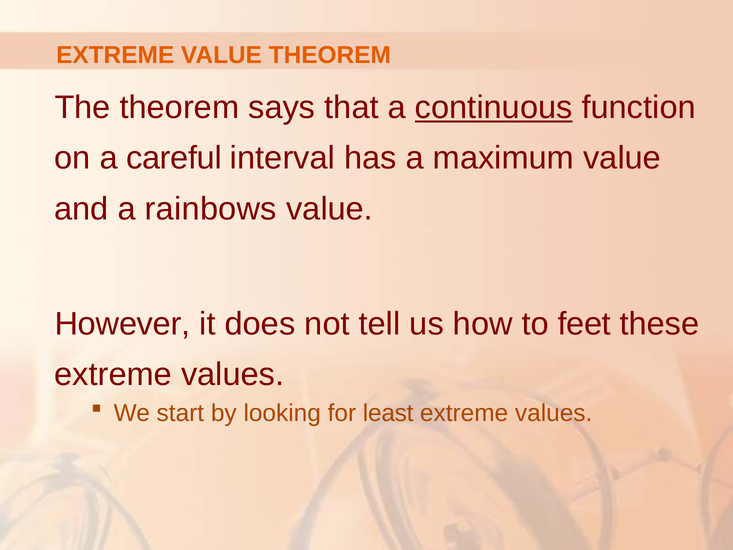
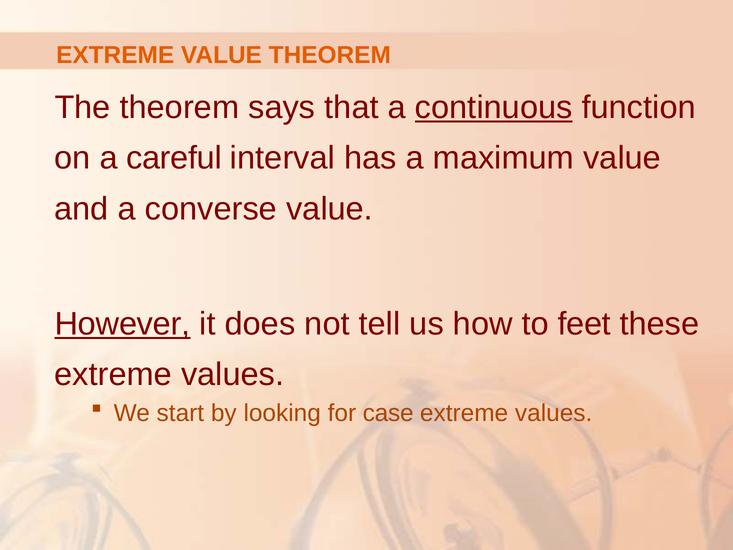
rainbows: rainbows -> converse (211, 209)
However underline: none -> present (123, 324)
least: least -> case (388, 413)
